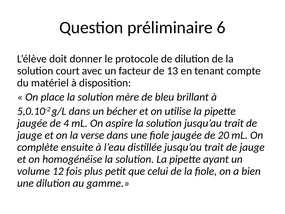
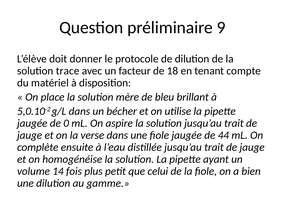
6: 6 -> 9 (221, 28)
court: court -> trace (68, 71)
13: 13 -> 18 (173, 71)
4: 4 -> 0 (66, 123)
20: 20 -> 44 (223, 135)
12: 12 -> 14 (58, 171)
